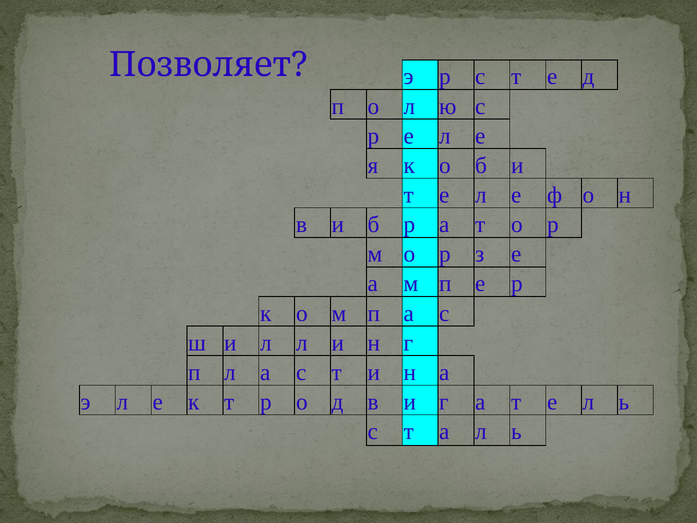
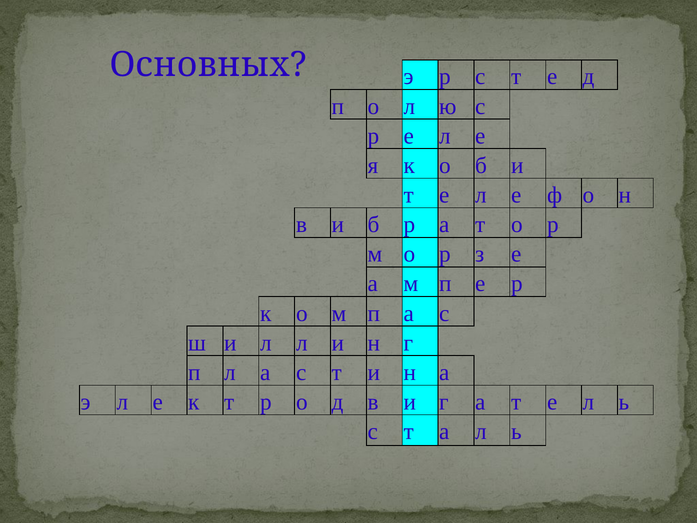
Позволяет: Позволяет -> Основных (208, 65)
